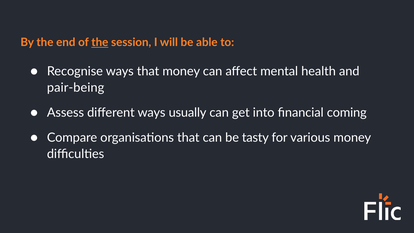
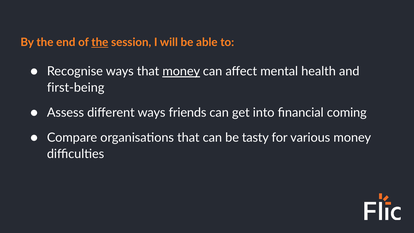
money underline: none -> present (181, 71)
pair-being: pair-being -> first-being (76, 88)
usually: usually -> friends (188, 113)
